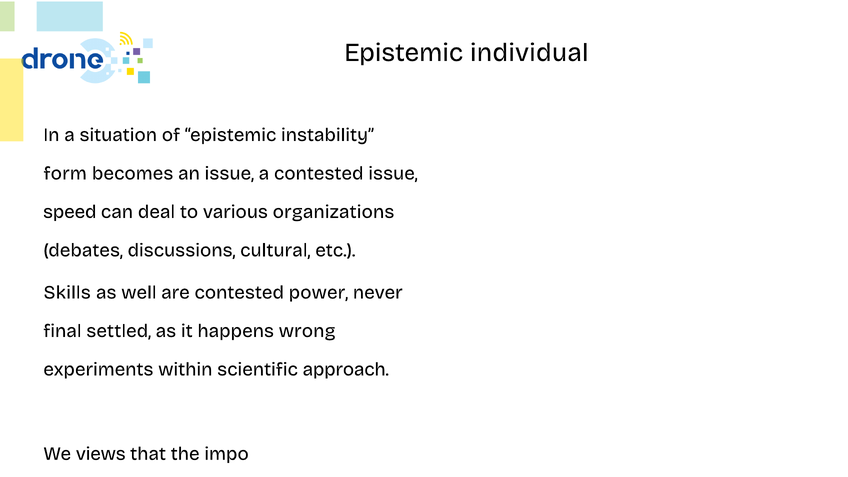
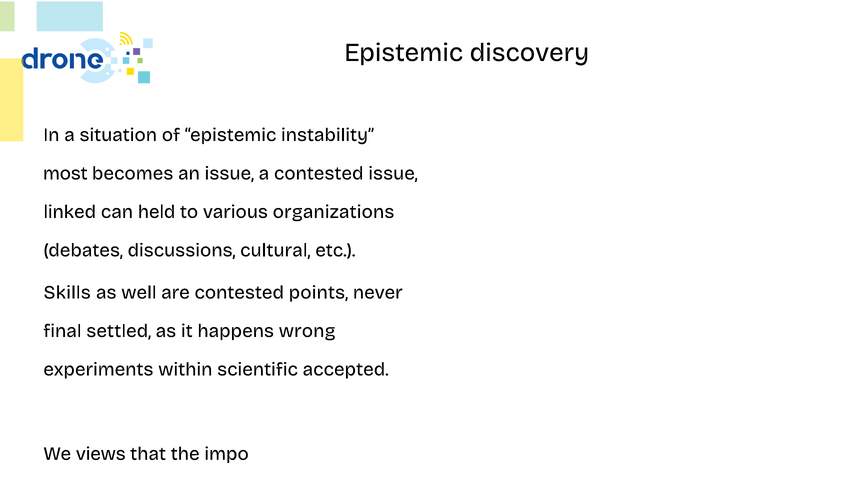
individual: individual -> discovery (529, 52)
form: form -> most (65, 173)
speed: speed -> linked (70, 212)
deal: deal -> held (157, 212)
power: power -> points (318, 292)
approach: approach -> accepted (346, 369)
